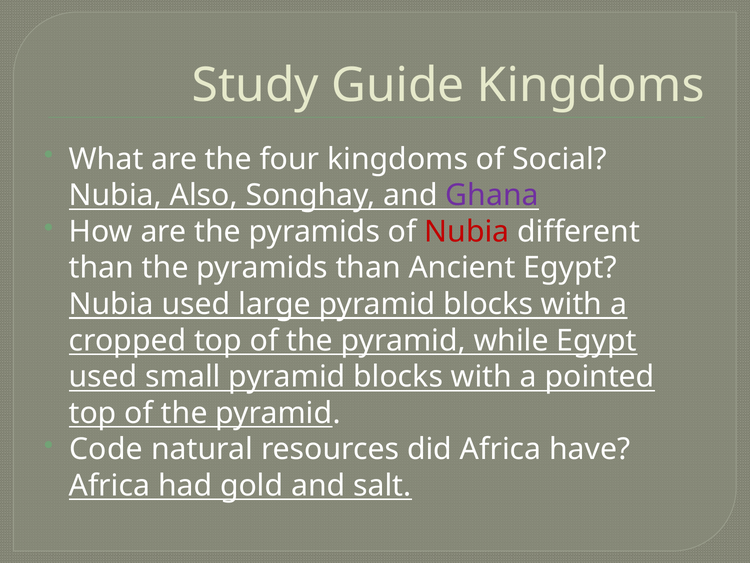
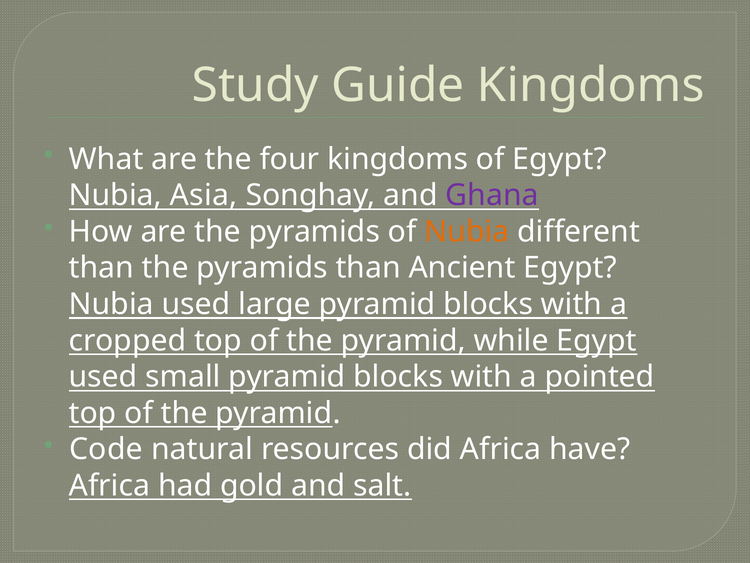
of Social: Social -> Egypt (560, 159)
Also: Also -> Asia (204, 195)
Nubia colour: red -> orange (467, 231)
